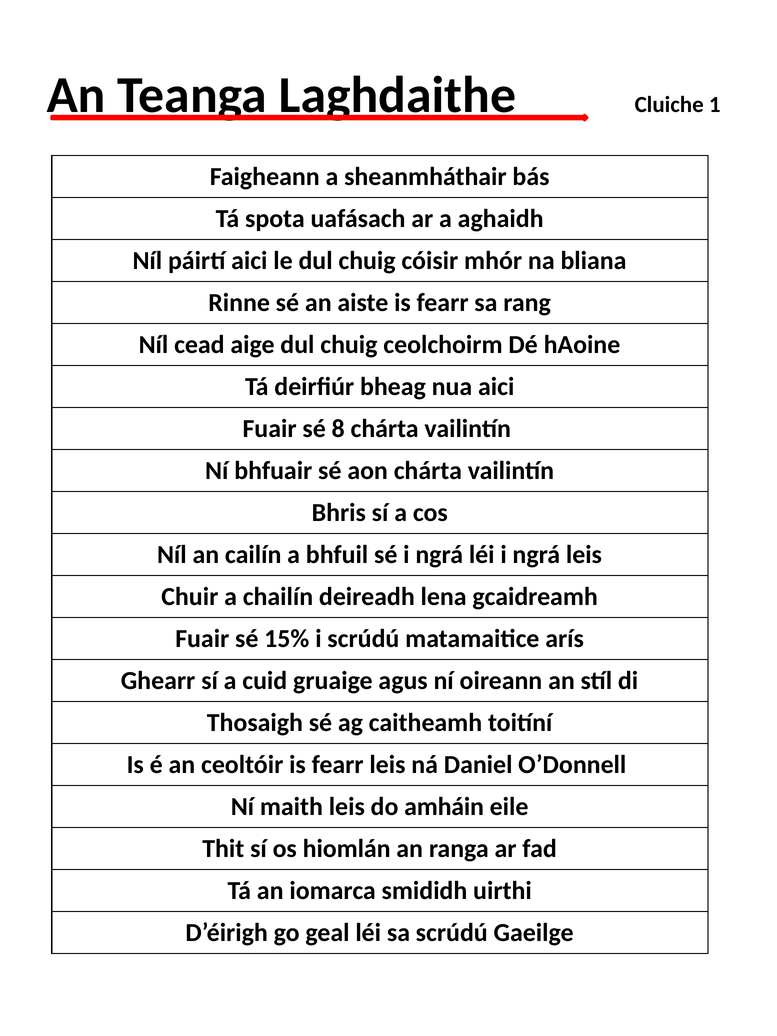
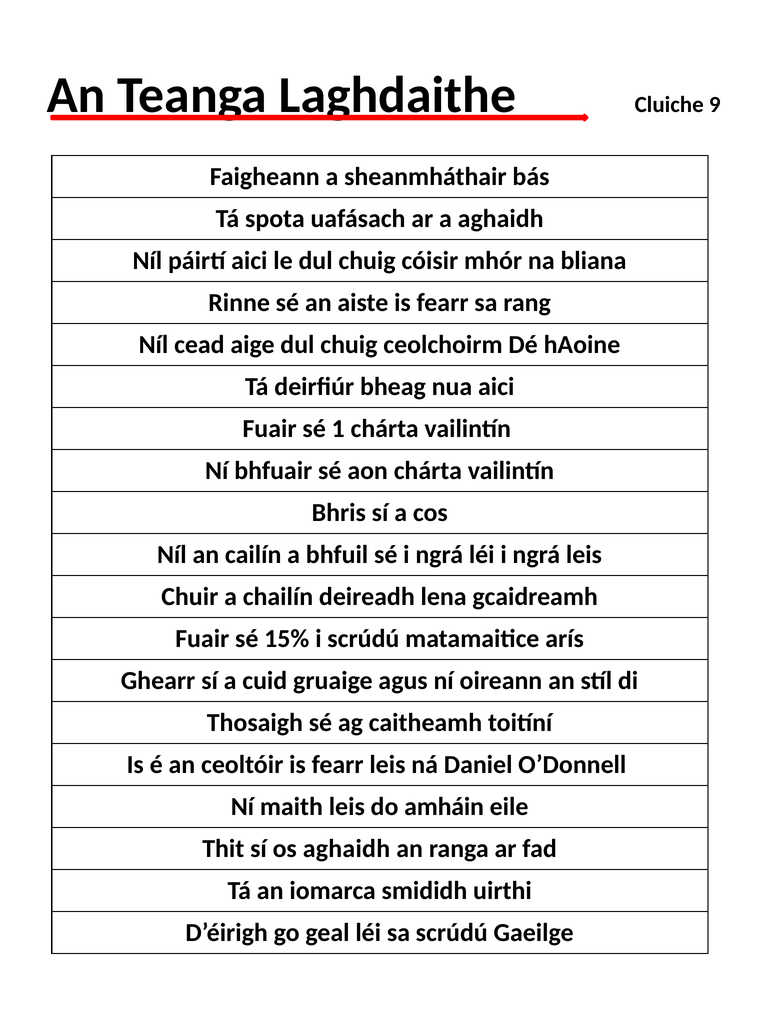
1: 1 -> 9 (715, 105)
8: 8 -> 1 (338, 429)
os hiomlán: hiomlán -> aghaidh (346, 849)
